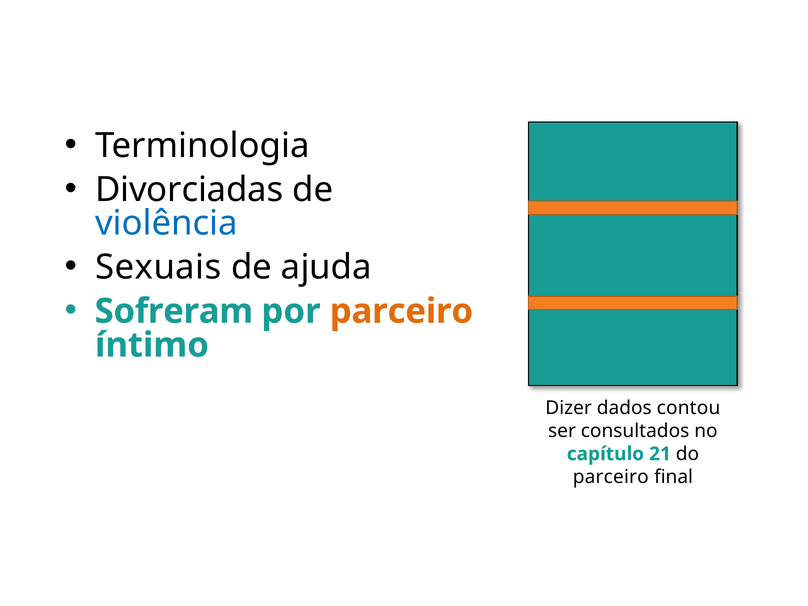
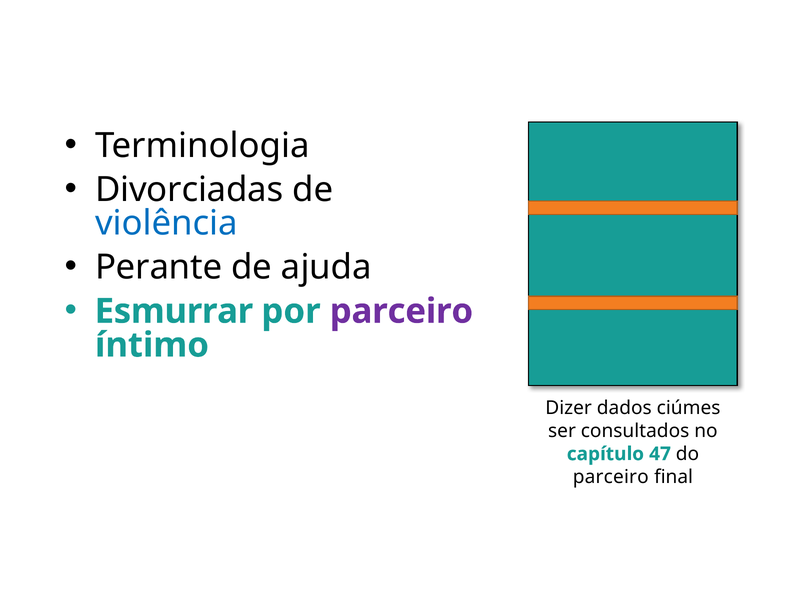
Sexuais: Sexuais -> Perante (159, 267)
Sofreram: Sofreram -> Esmurrar (174, 311)
parceiro colour: orange -> purple (401, 311)
contou: contou -> ciúmes (689, 408)
21: 21 -> 47 (660, 454)
